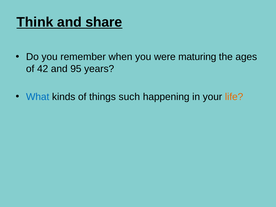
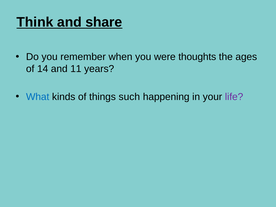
maturing: maturing -> thoughts (197, 57)
42: 42 -> 14 (43, 69)
95: 95 -> 11 (76, 69)
life colour: orange -> purple (234, 97)
